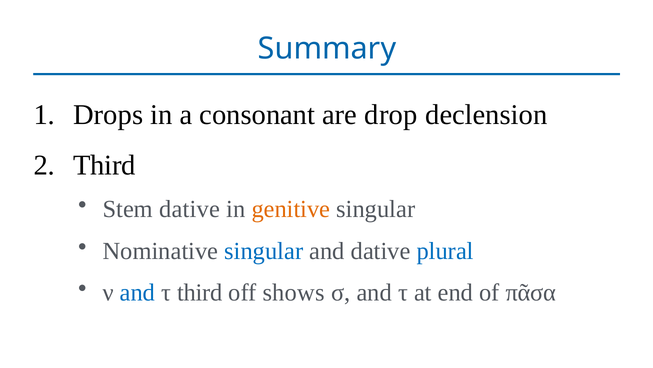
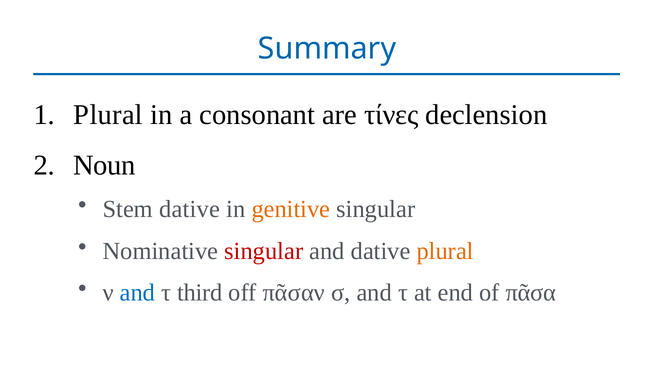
Drops: Drops -> Plural (108, 114)
drop: drop -> τίνες (391, 114)
Third: Third -> Noun (104, 165)
singular colour: blue -> red (264, 250)
plural colour: blue -> orange (445, 250)
shows: shows -> πᾶσαν (294, 292)
